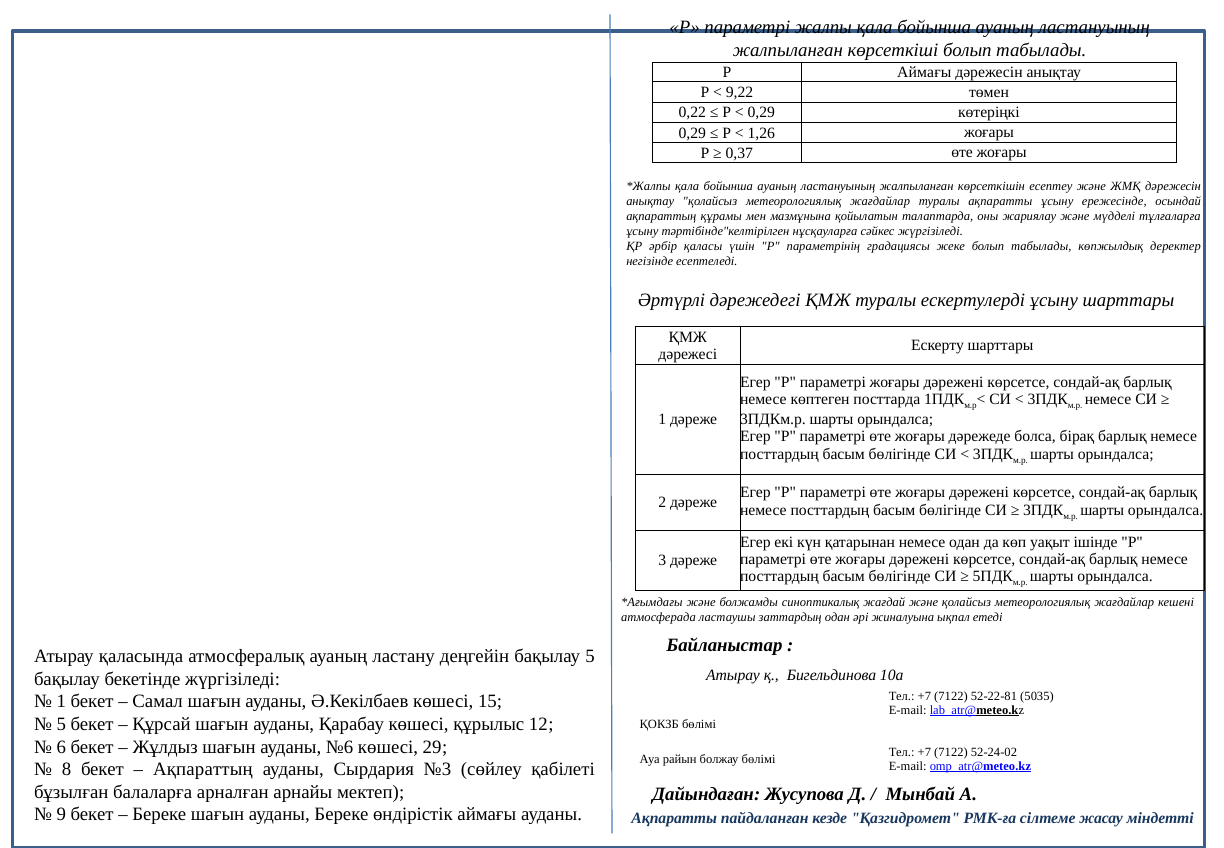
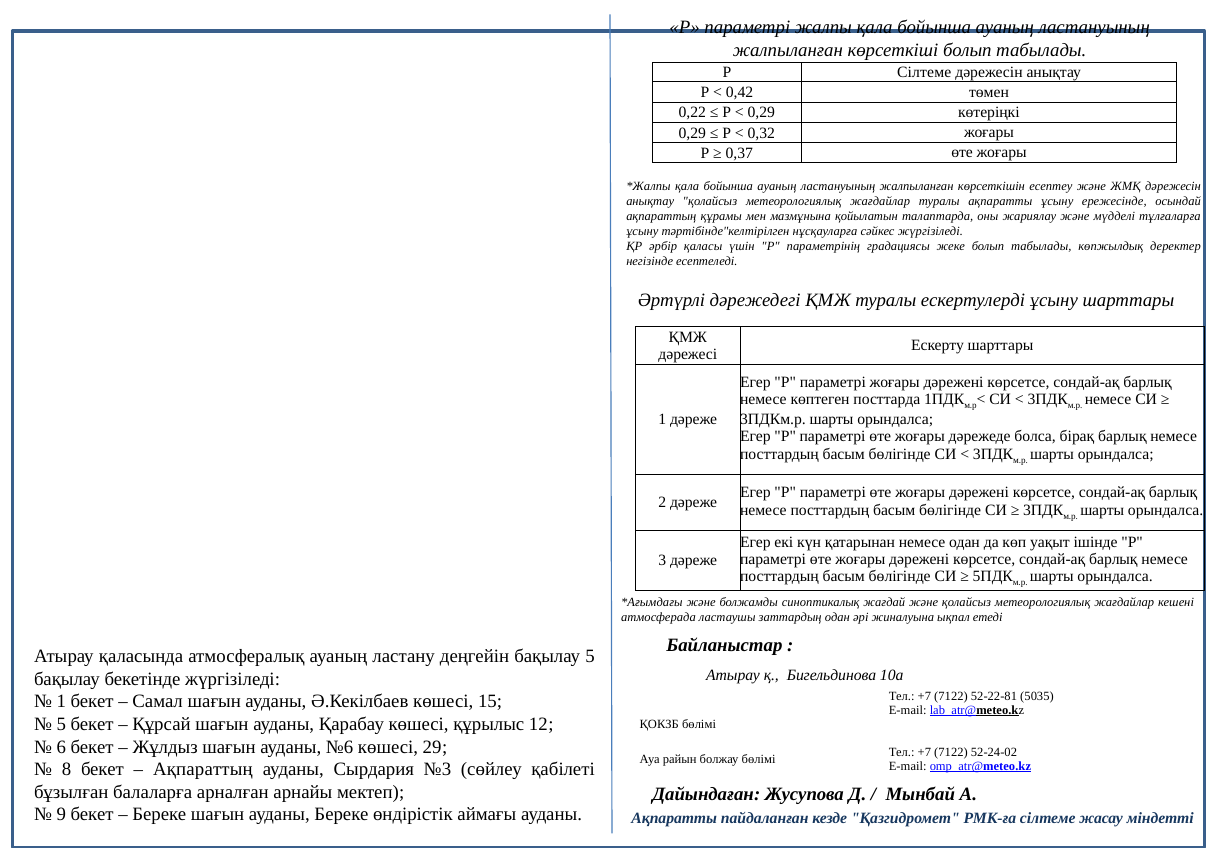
Р Аймағы: Аймағы -> Сілтеме (924, 72)
9,22: 9,22 -> 0,42 (740, 92)
1,26: 1,26 -> 0,32 (761, 133)
